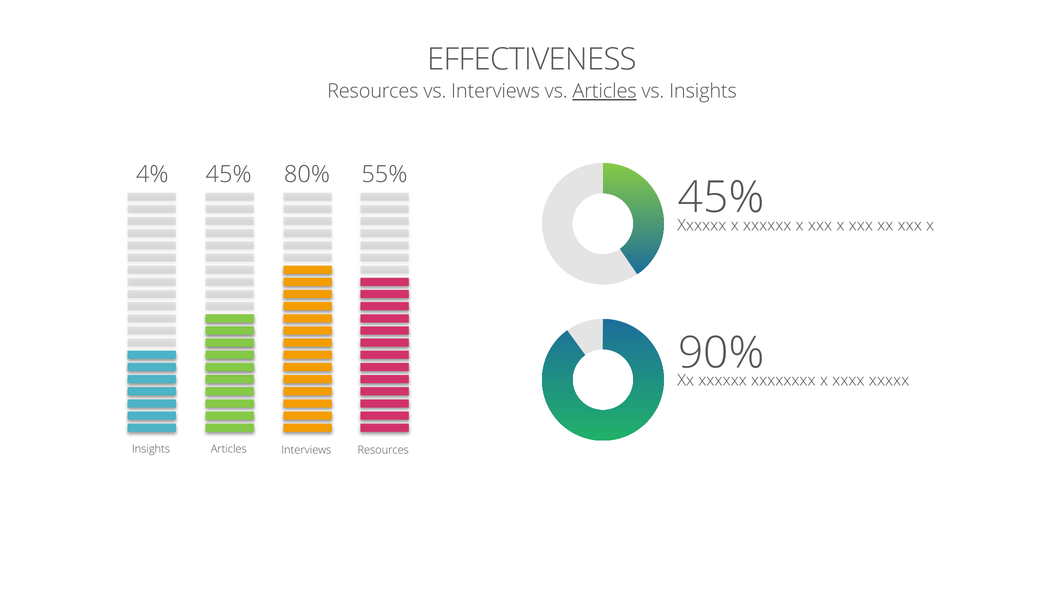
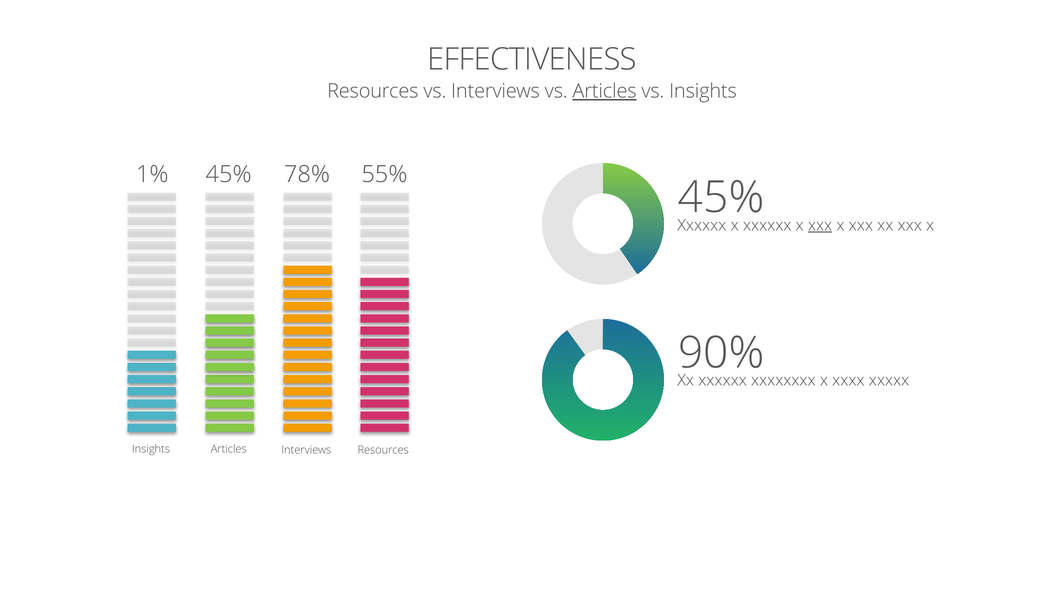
4%: 4% -> 1% (152, 174)
80%: 80% -> 78% (307, 174)
xxx underline: none -> present (820, 225)
